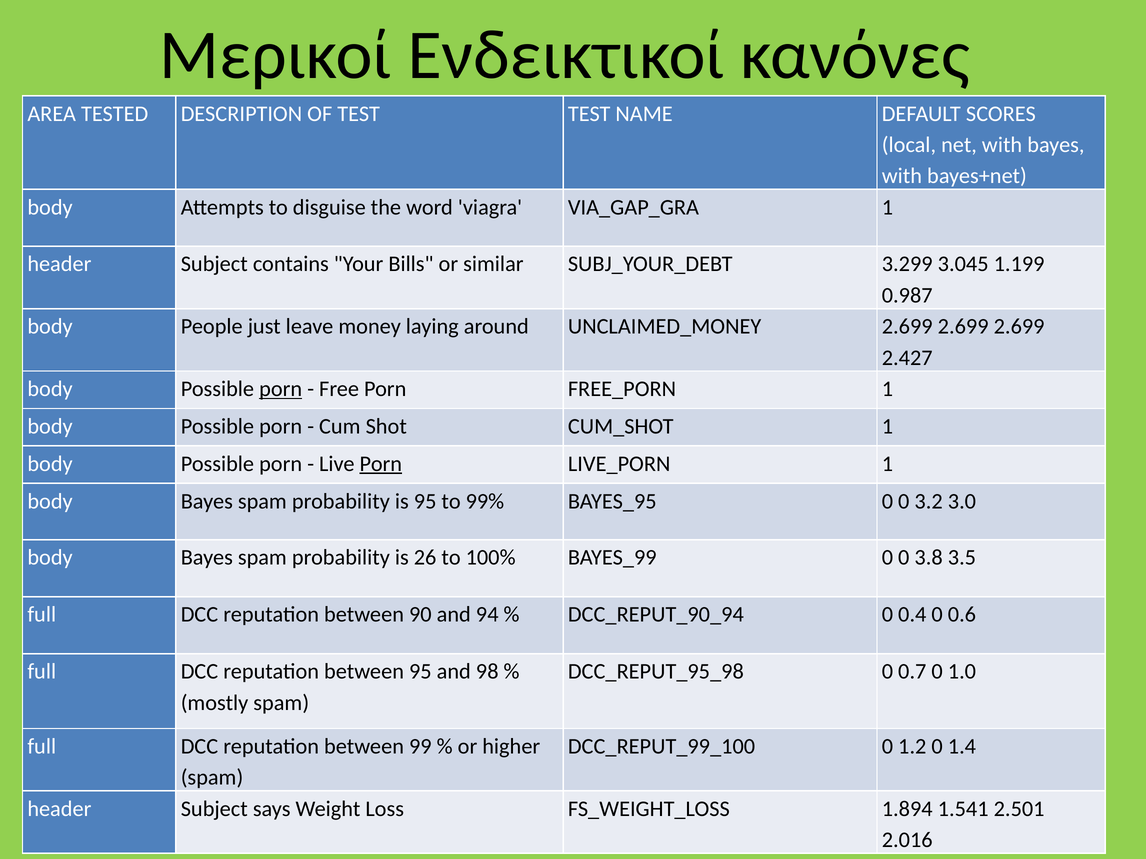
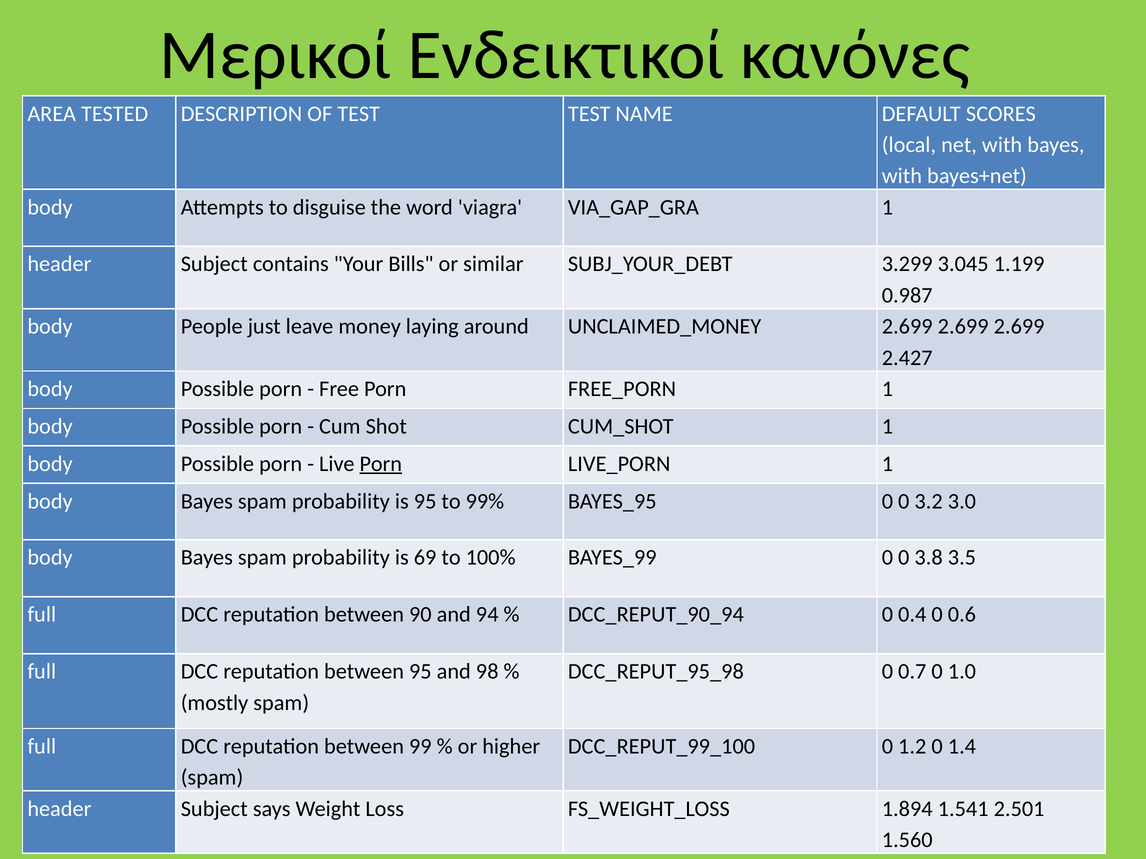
porn underline: present -> none (281, 389)
26: 26 -> 69 (425, 558)
2.016: 2.016 -> 1.560 (907, 840)
